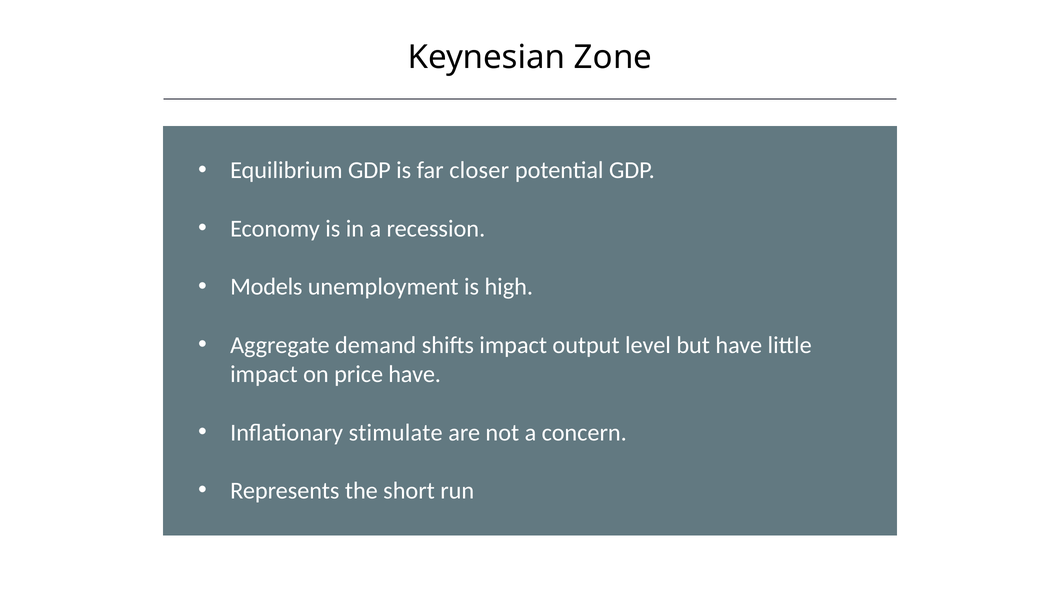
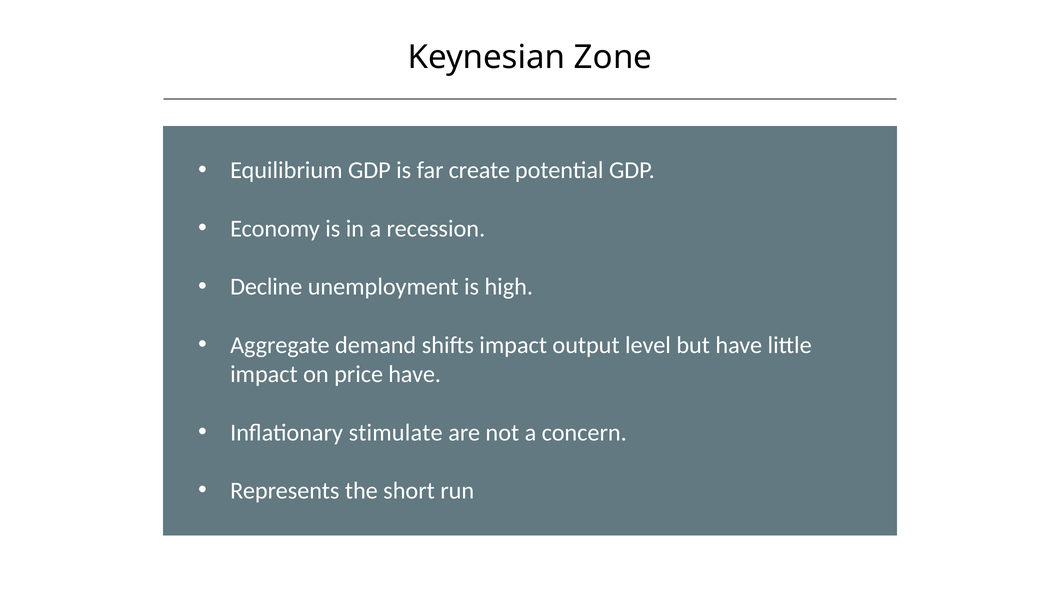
closer: closer -> create (479, 170)
Models: Models -> Decline (266, 287)
